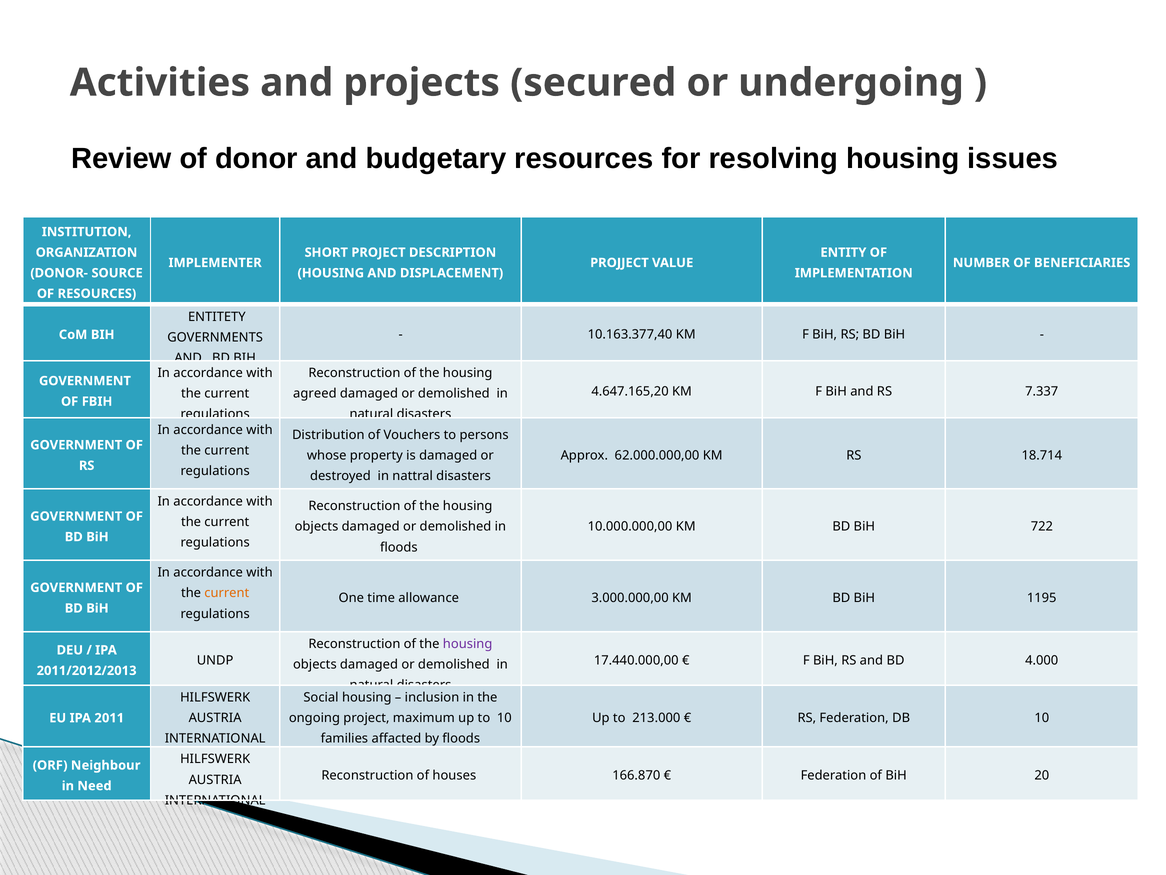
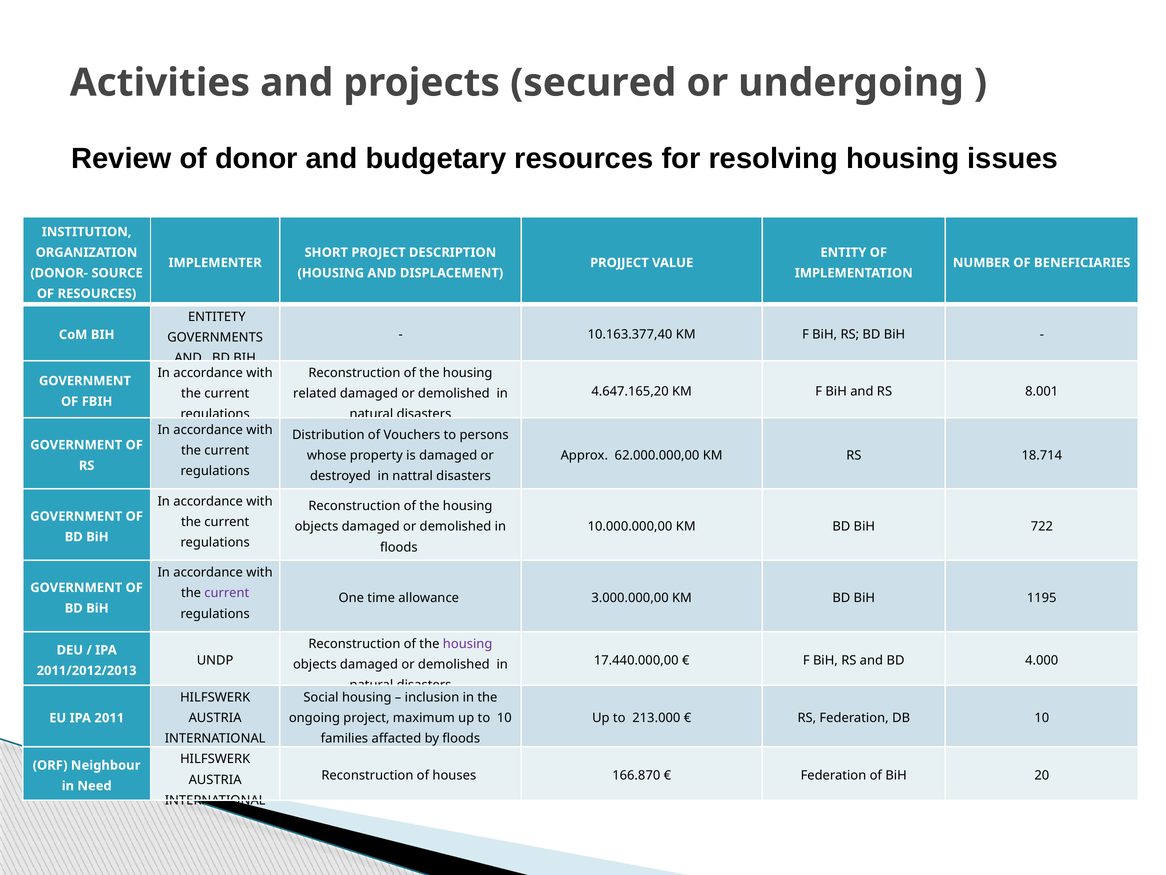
7.337: 7.337 -> 8.001 (1042, 391)
agreed: agreed -> related (315, 393)
current colour: orange -> purple (227, 593)
